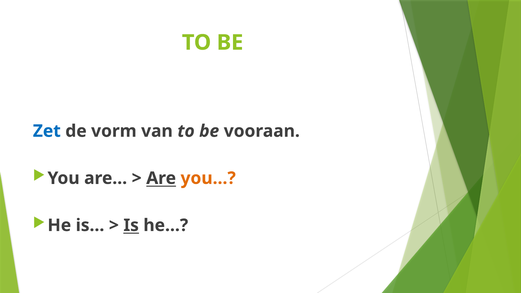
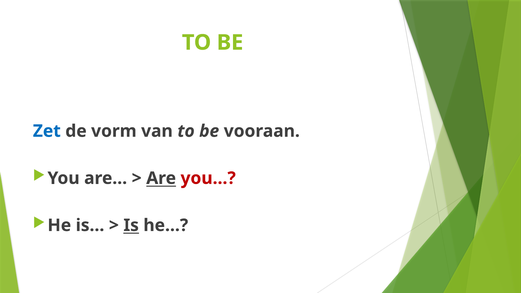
you… colour: orange -> red (208, 178)
